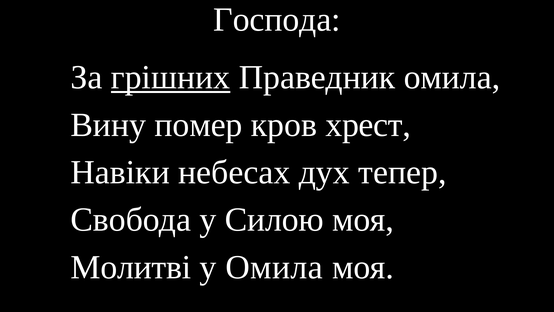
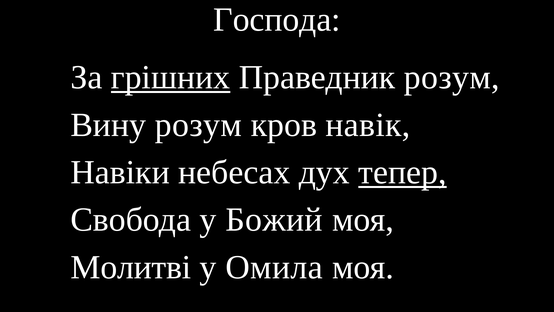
Праведник омила: омила -> розум (452, 77)
Вину помер: помер -> розум (198, 125)
хрест: хрест -> навік (368, 125)
тепер underline: none -> present (402, 172)
Силою: Силою -> Божий (274, 220)
